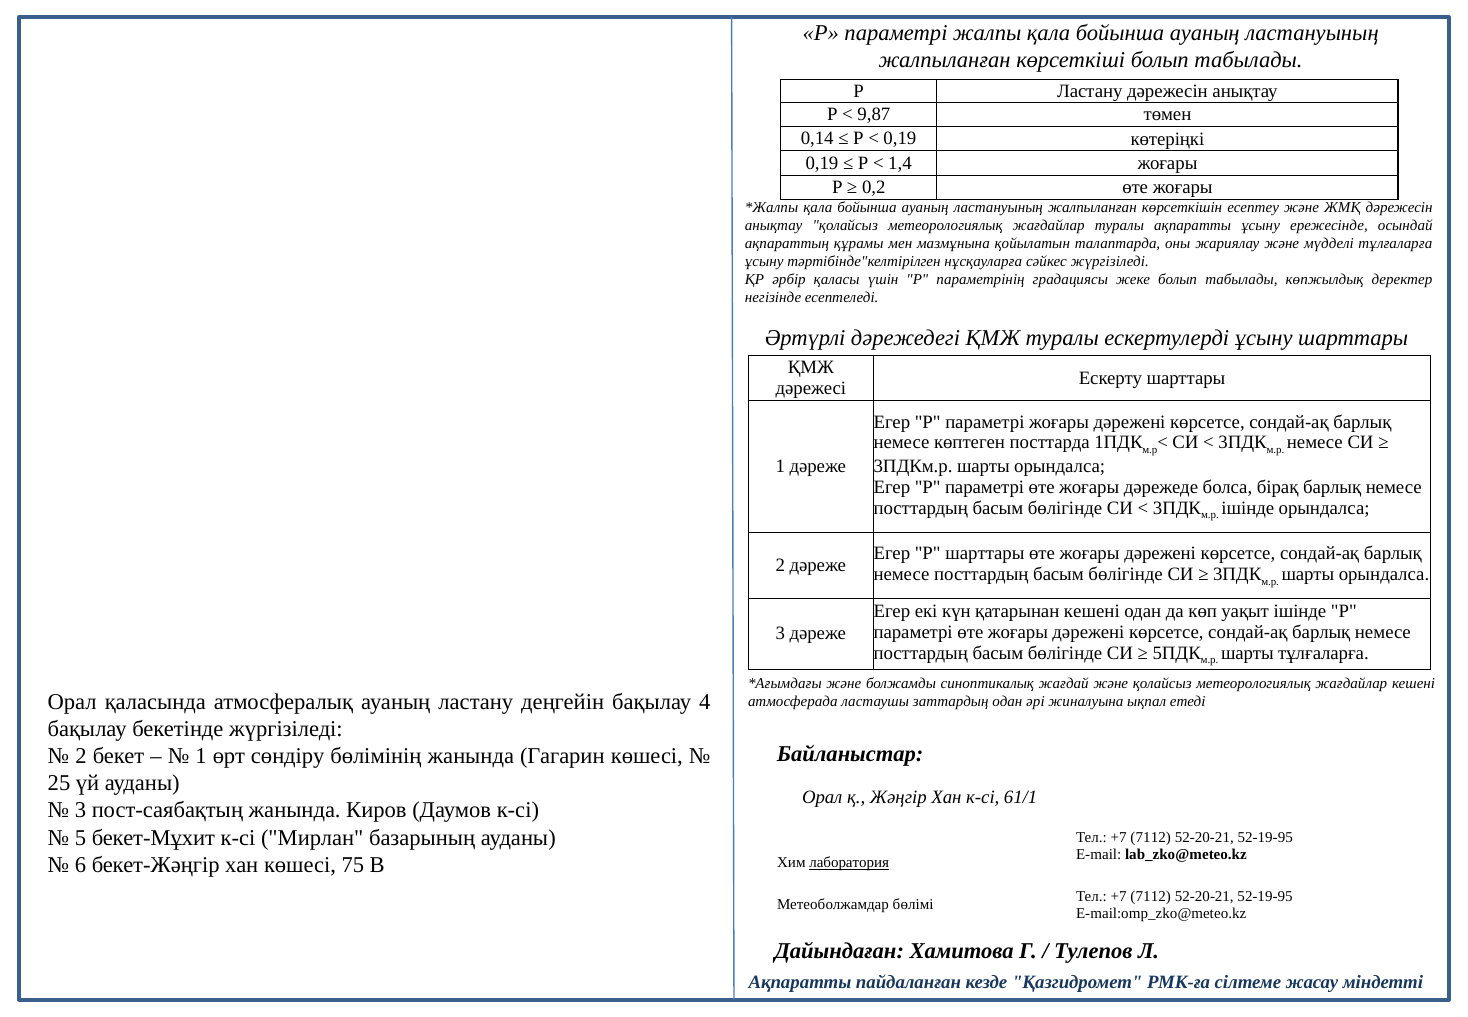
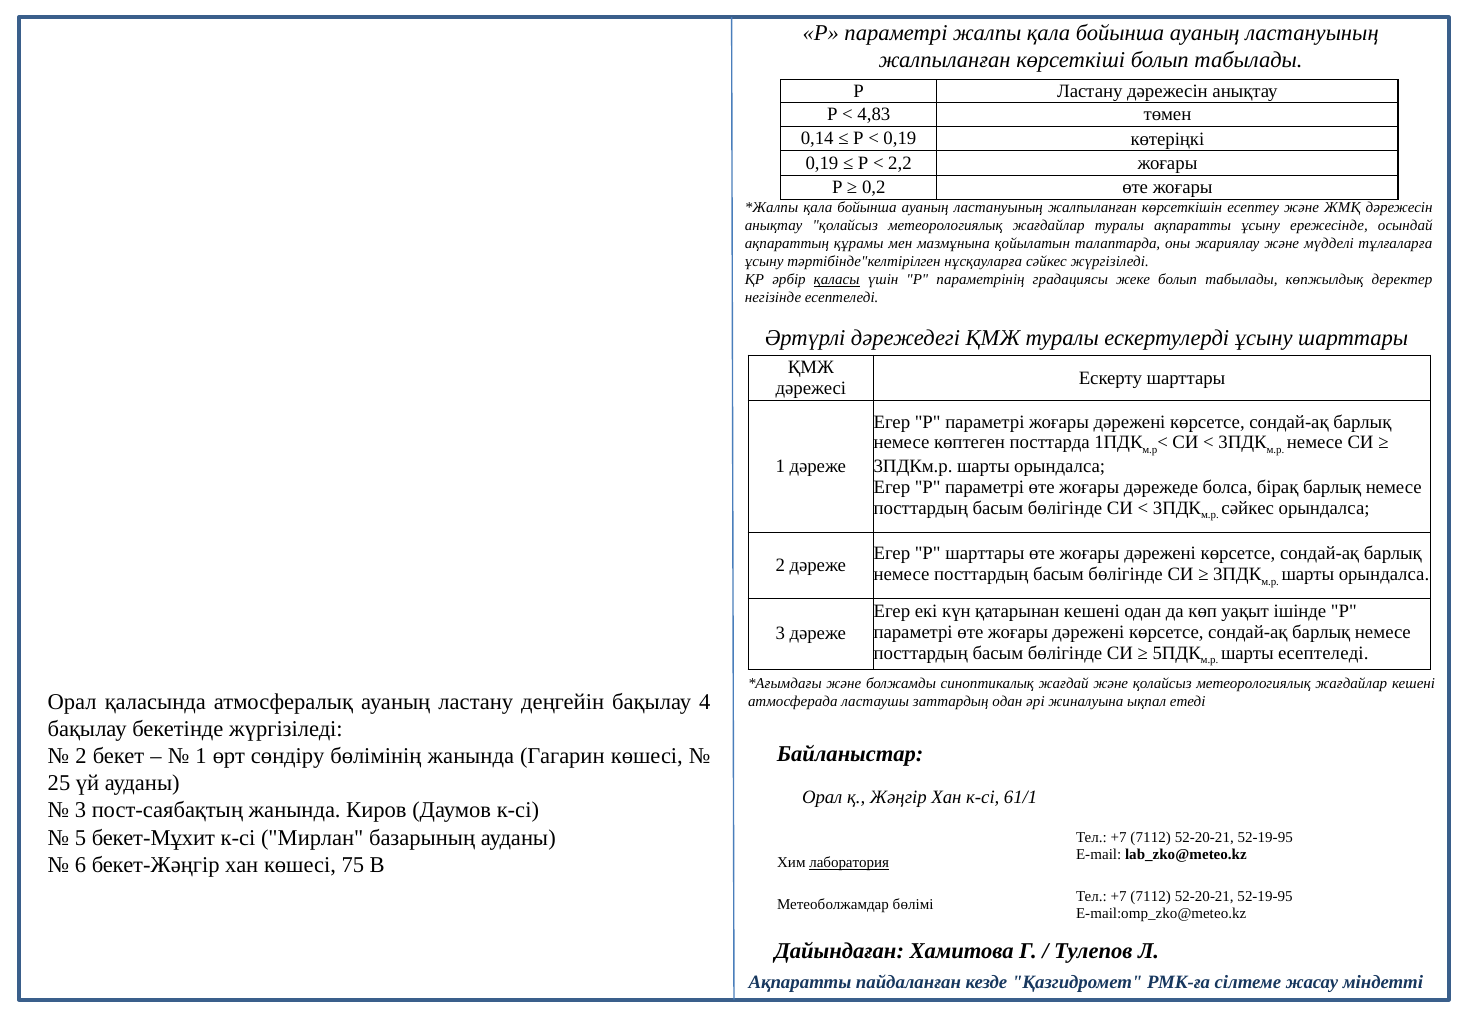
9,87: 9,87 -> 4,83 (874, 114)
1,4: 1,4 -> 2,2 (900, 163)
қаласы underline: none -> present (837, 279)
ішінде: ішінде -> сәйкес (1248, 508)
шарты тұлғаларға: тұлғаларға -> есептеледі (1323, 652)
